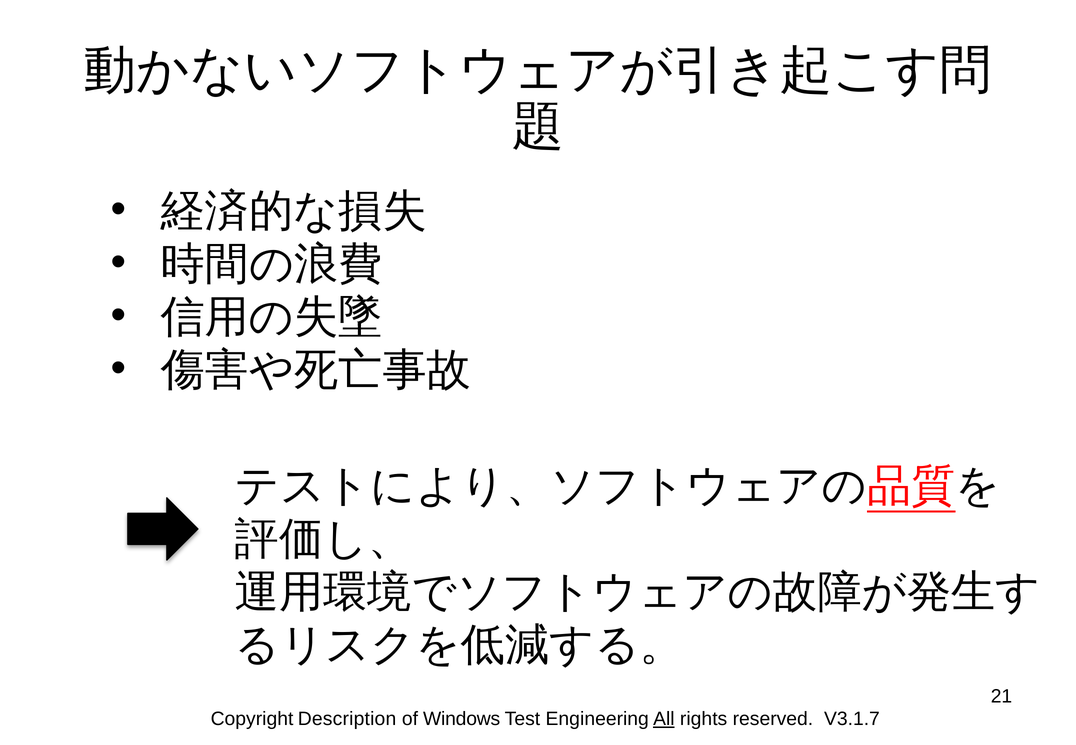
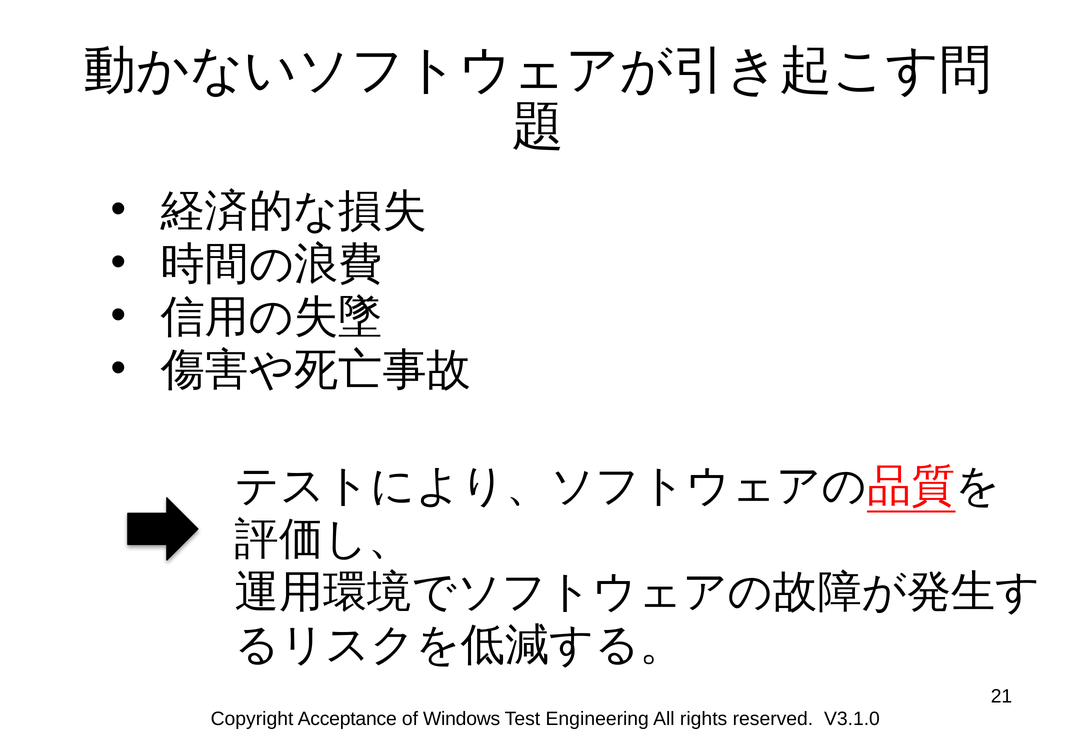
Description: Description -> Acceptance (347, 719)
All underline: present -> none (664, 719)
V3.1.7: V3.1.7 -> V3.1.0 (852, 719)
